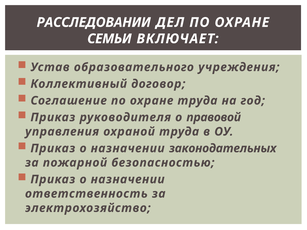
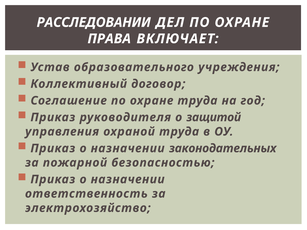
СЕМЬИ: СЕМЬИ -> ПРАВА (109, 39)
правовой: правовой -> защитой (214, 117)
